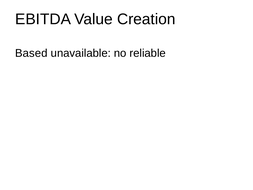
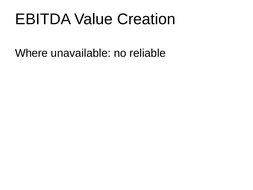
Based: Based -> Where (31, 53)
